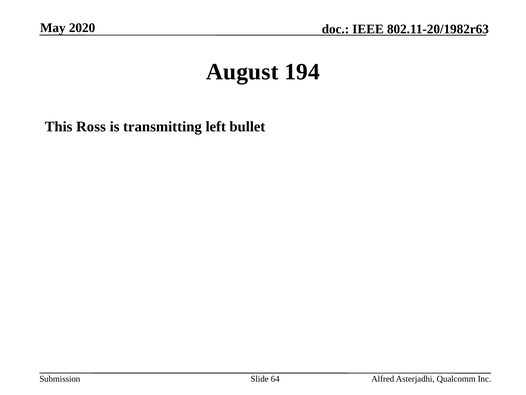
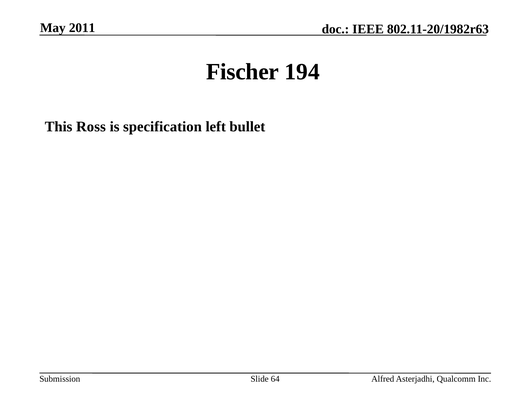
2020: 2020 -> 2011 (82, 28)
August: August -> Fischer (243, 72)
transmitting: transmitting -> specification (162, 126)
